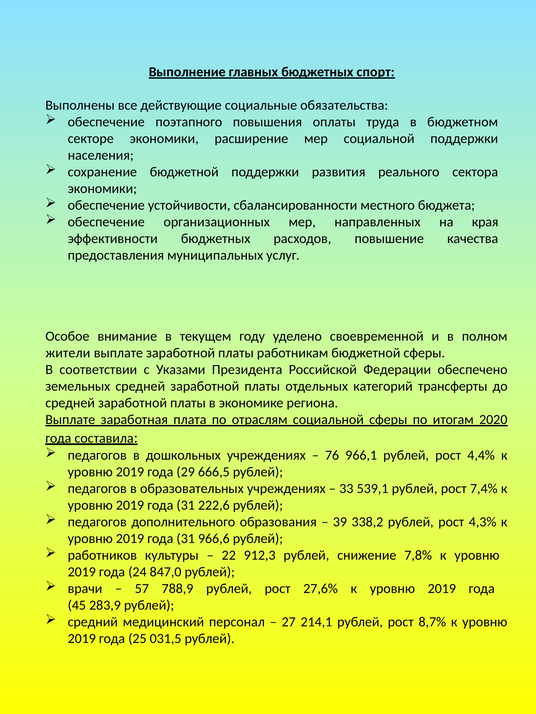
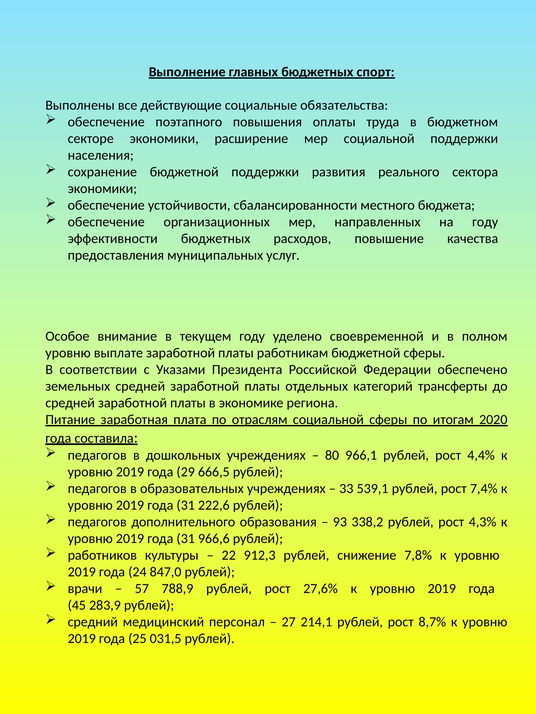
на края: края -> году (485, 222)
жители: жители -> уровню (68, 353)
Выплате: Выплате -> Питание (70, 420)
76: 76 -> 80 (332, 456)
39: 39 -> 93 (340, 522)
